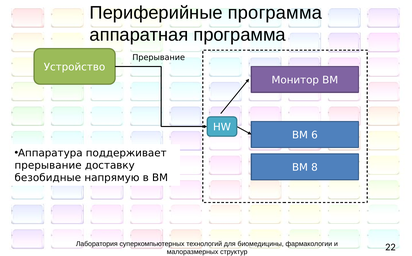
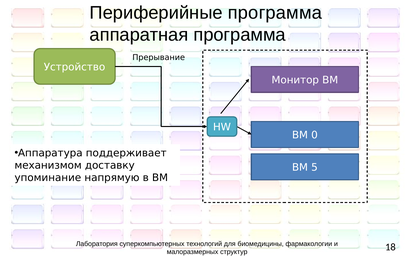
6: 6 -> 0 (315, 135)
прерывание: прерывание -> механизмом (48, 166)
8: 8 -> 5 (315, 168)
безобидные: безобидные -> упоминание (48, 178)
22: 22 -> 18 (390, 247)
